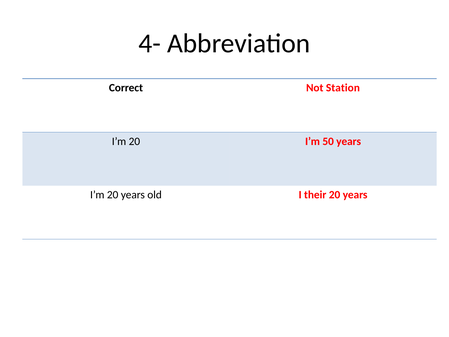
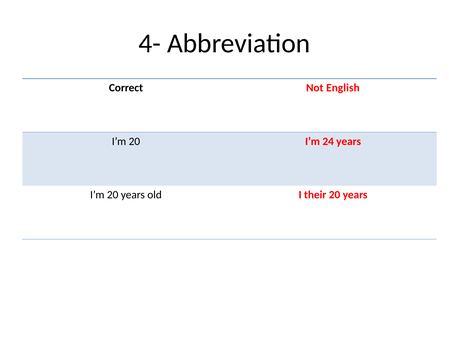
Station: Station -> English (343, 88)
50: 50 -> 24 (328, 141)
